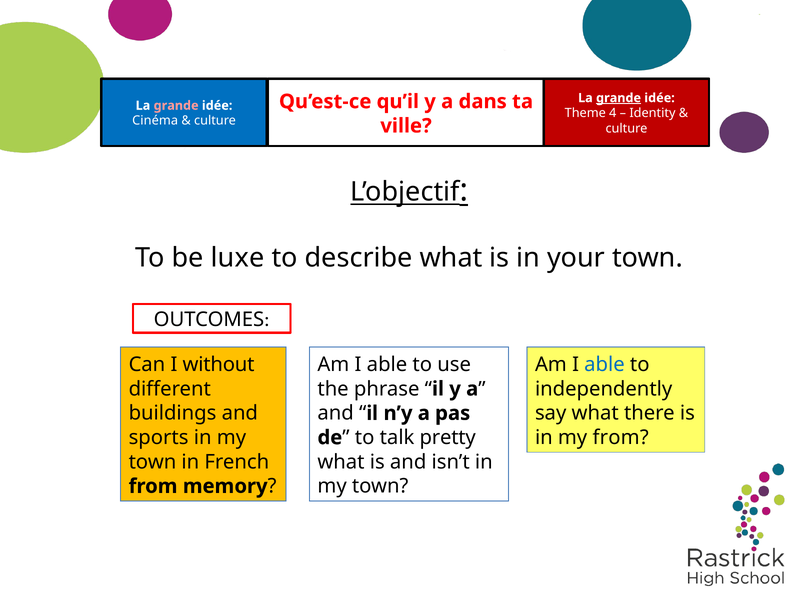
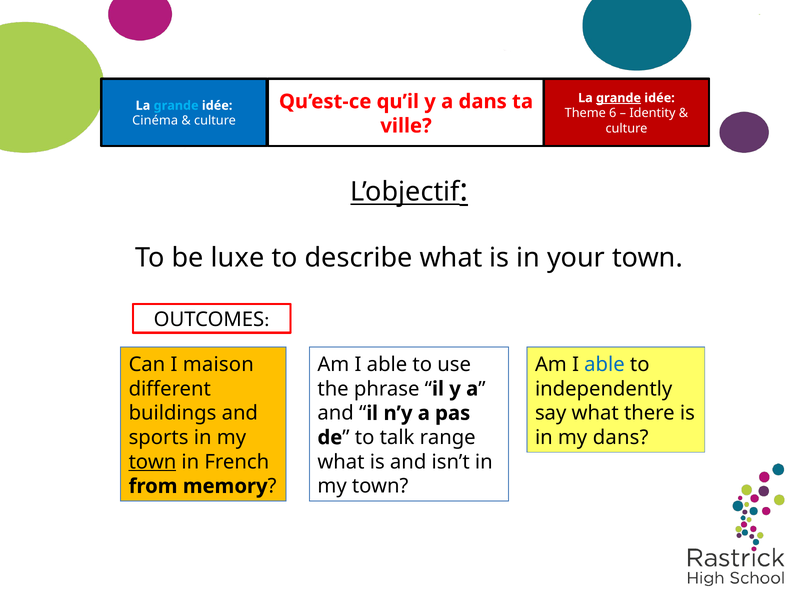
grande colour: pink -> light blue (176, 106)
4: 4 -> 6 (613, 113)
without: without -> maison (218, 365)
my from: from -> dans (621, 438)
pretty: pretty -> range (448, 438)
town underline: none -> present (152, 462)
